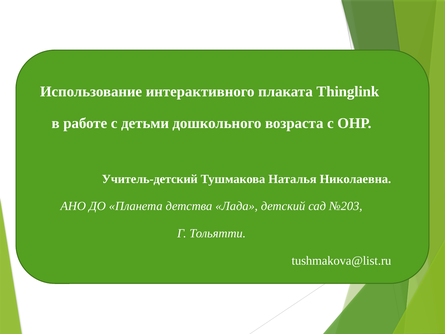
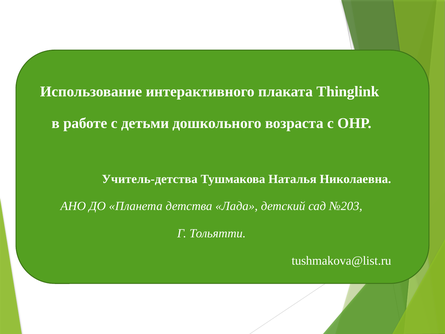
Учитель-детский: Учитель-детский -> Учитель-детства (150, 179)
